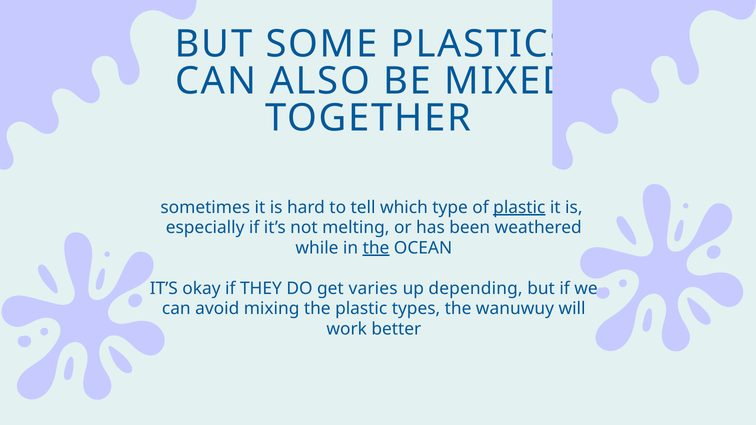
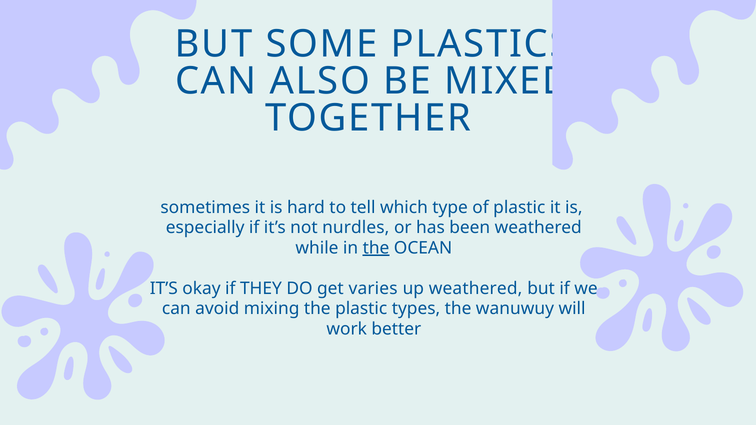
plastic underline: present -> none (519, 207)
melting: melting -> nurdles (356, 228)
up depending: depending -> weathered (476, 288)
